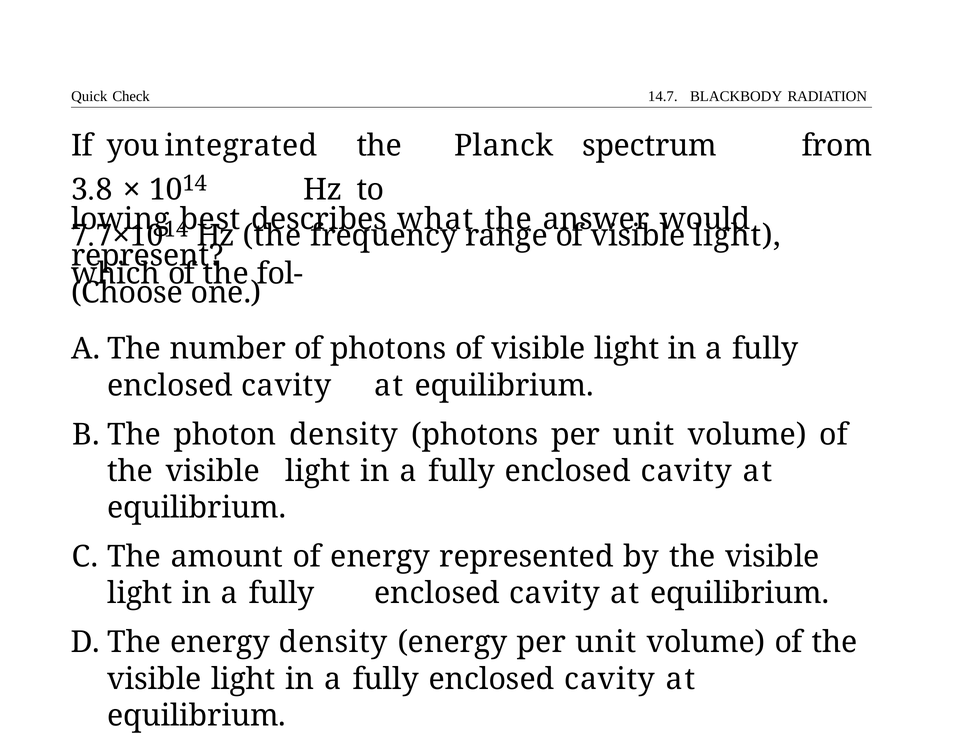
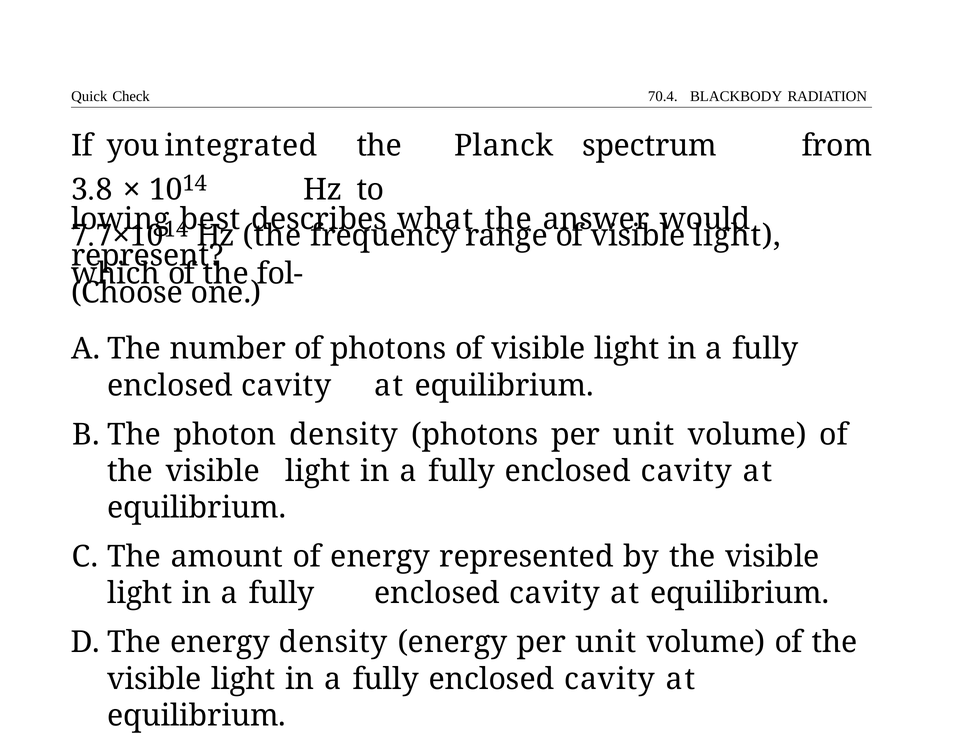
14.7: 14.7 -> 70.4 (663, 97)
